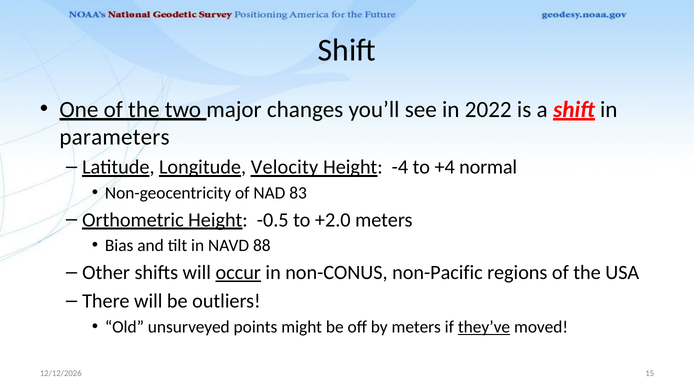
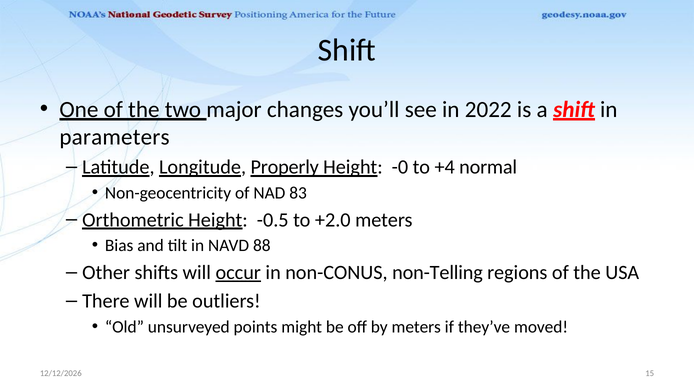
Velocity: Velocity -> Properly (285, 167)
-4: -4 -> -0 (400, 167)
non-Pacific: non-Pacific -> non-Telling (438, 272)
they’ve underline: present -> none (484, 326)
